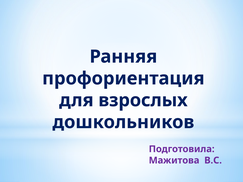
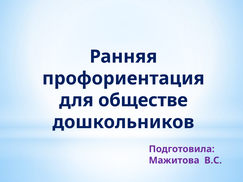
взрослых: взрослых -> обществе (143, 100)
